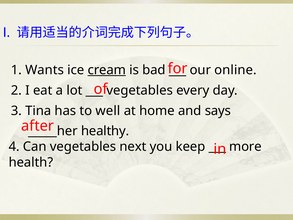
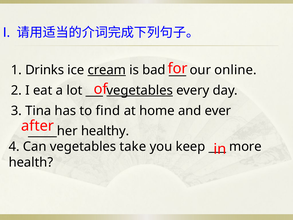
Wants: Wants -> Drinks (45, 70)
vegetables underline: none -> present (140, 90)
well: well -> find (108, 111)
says: says -> ever (218, 111)
next: next -> take (133, 147)
